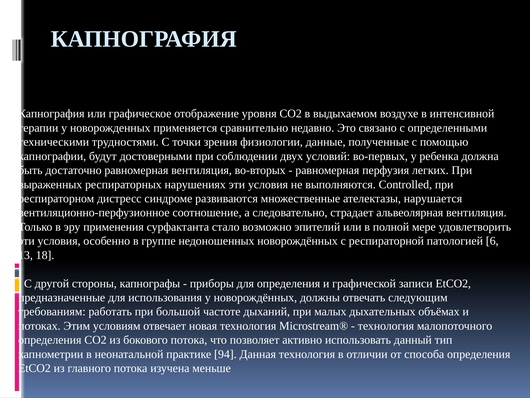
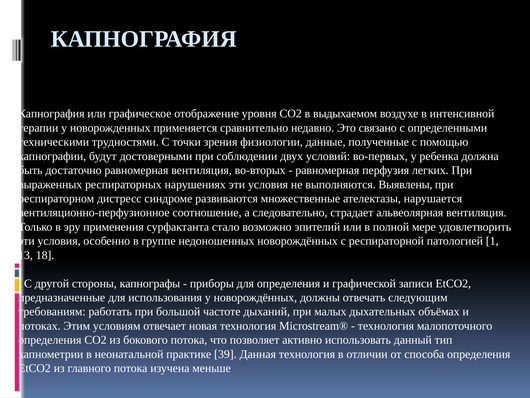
Controlled: Controlled -> Выявлены (405, 184)
6: 6 -> 1 (492, 241)
94: 94 -> 39 (225, 354)
